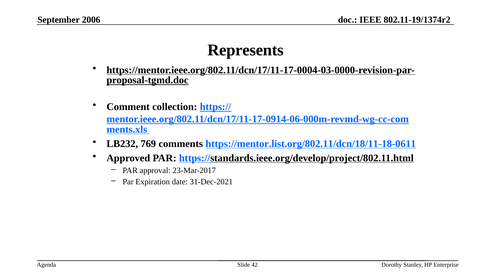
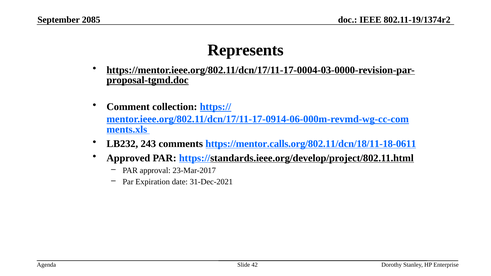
2006: 2006 -> 2085 (91, 20)
769: 769 -> 243 (148, 144)
https://mentor.list.org/802.11/dcn/18/11-18-0611: https://mentor.list.org/802.11/dcn/18/11-18-0611 -> https://mentor.calls.org/802.11/dcn/18/11-18-0611 (311, 144)
